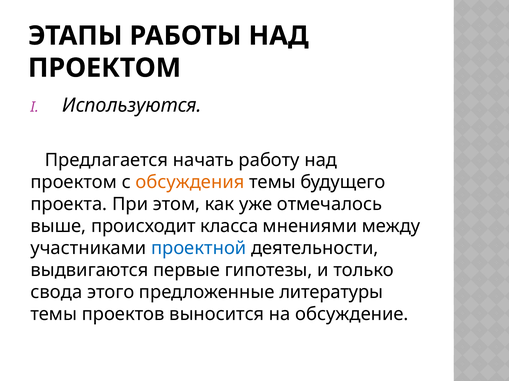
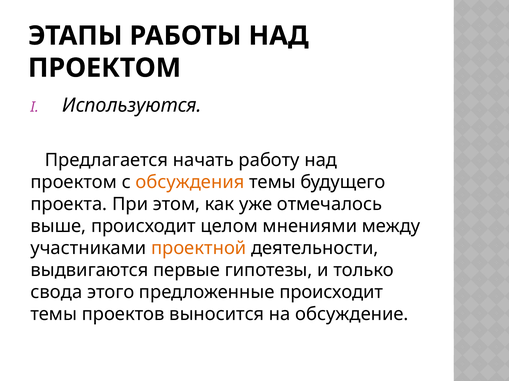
класса: класса -> целом (229, 227)
проектной colour: blue -> orange (199, 249)
предложенные литературы: литературы -> происходит (331, 293)
